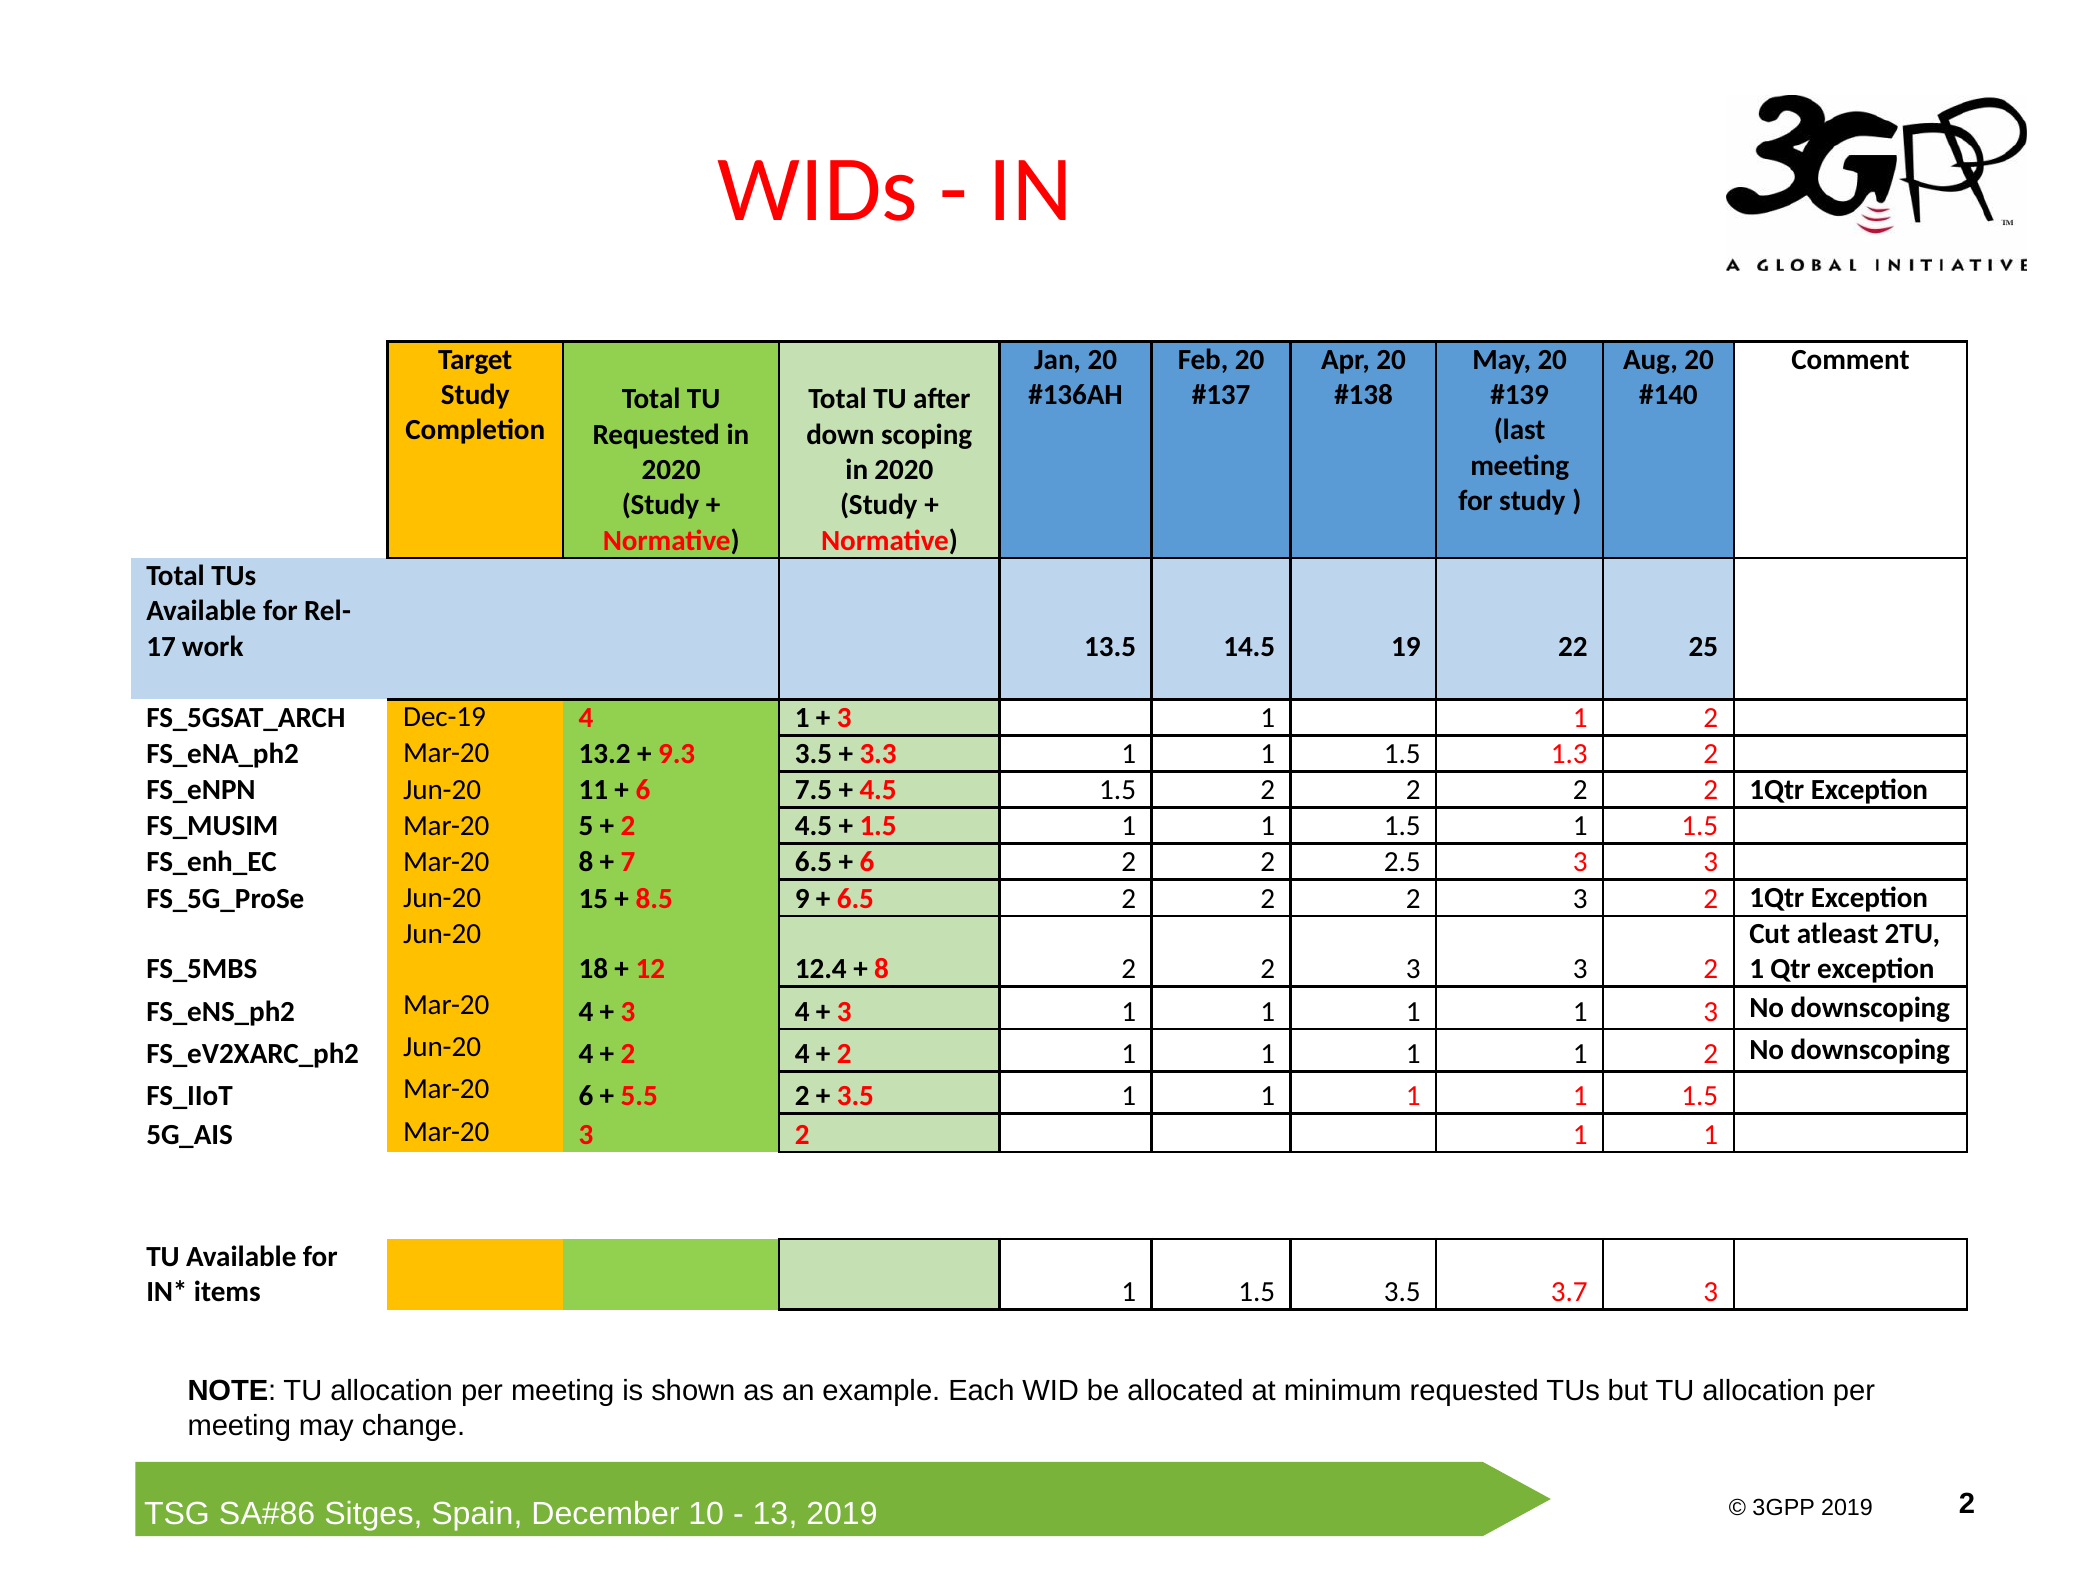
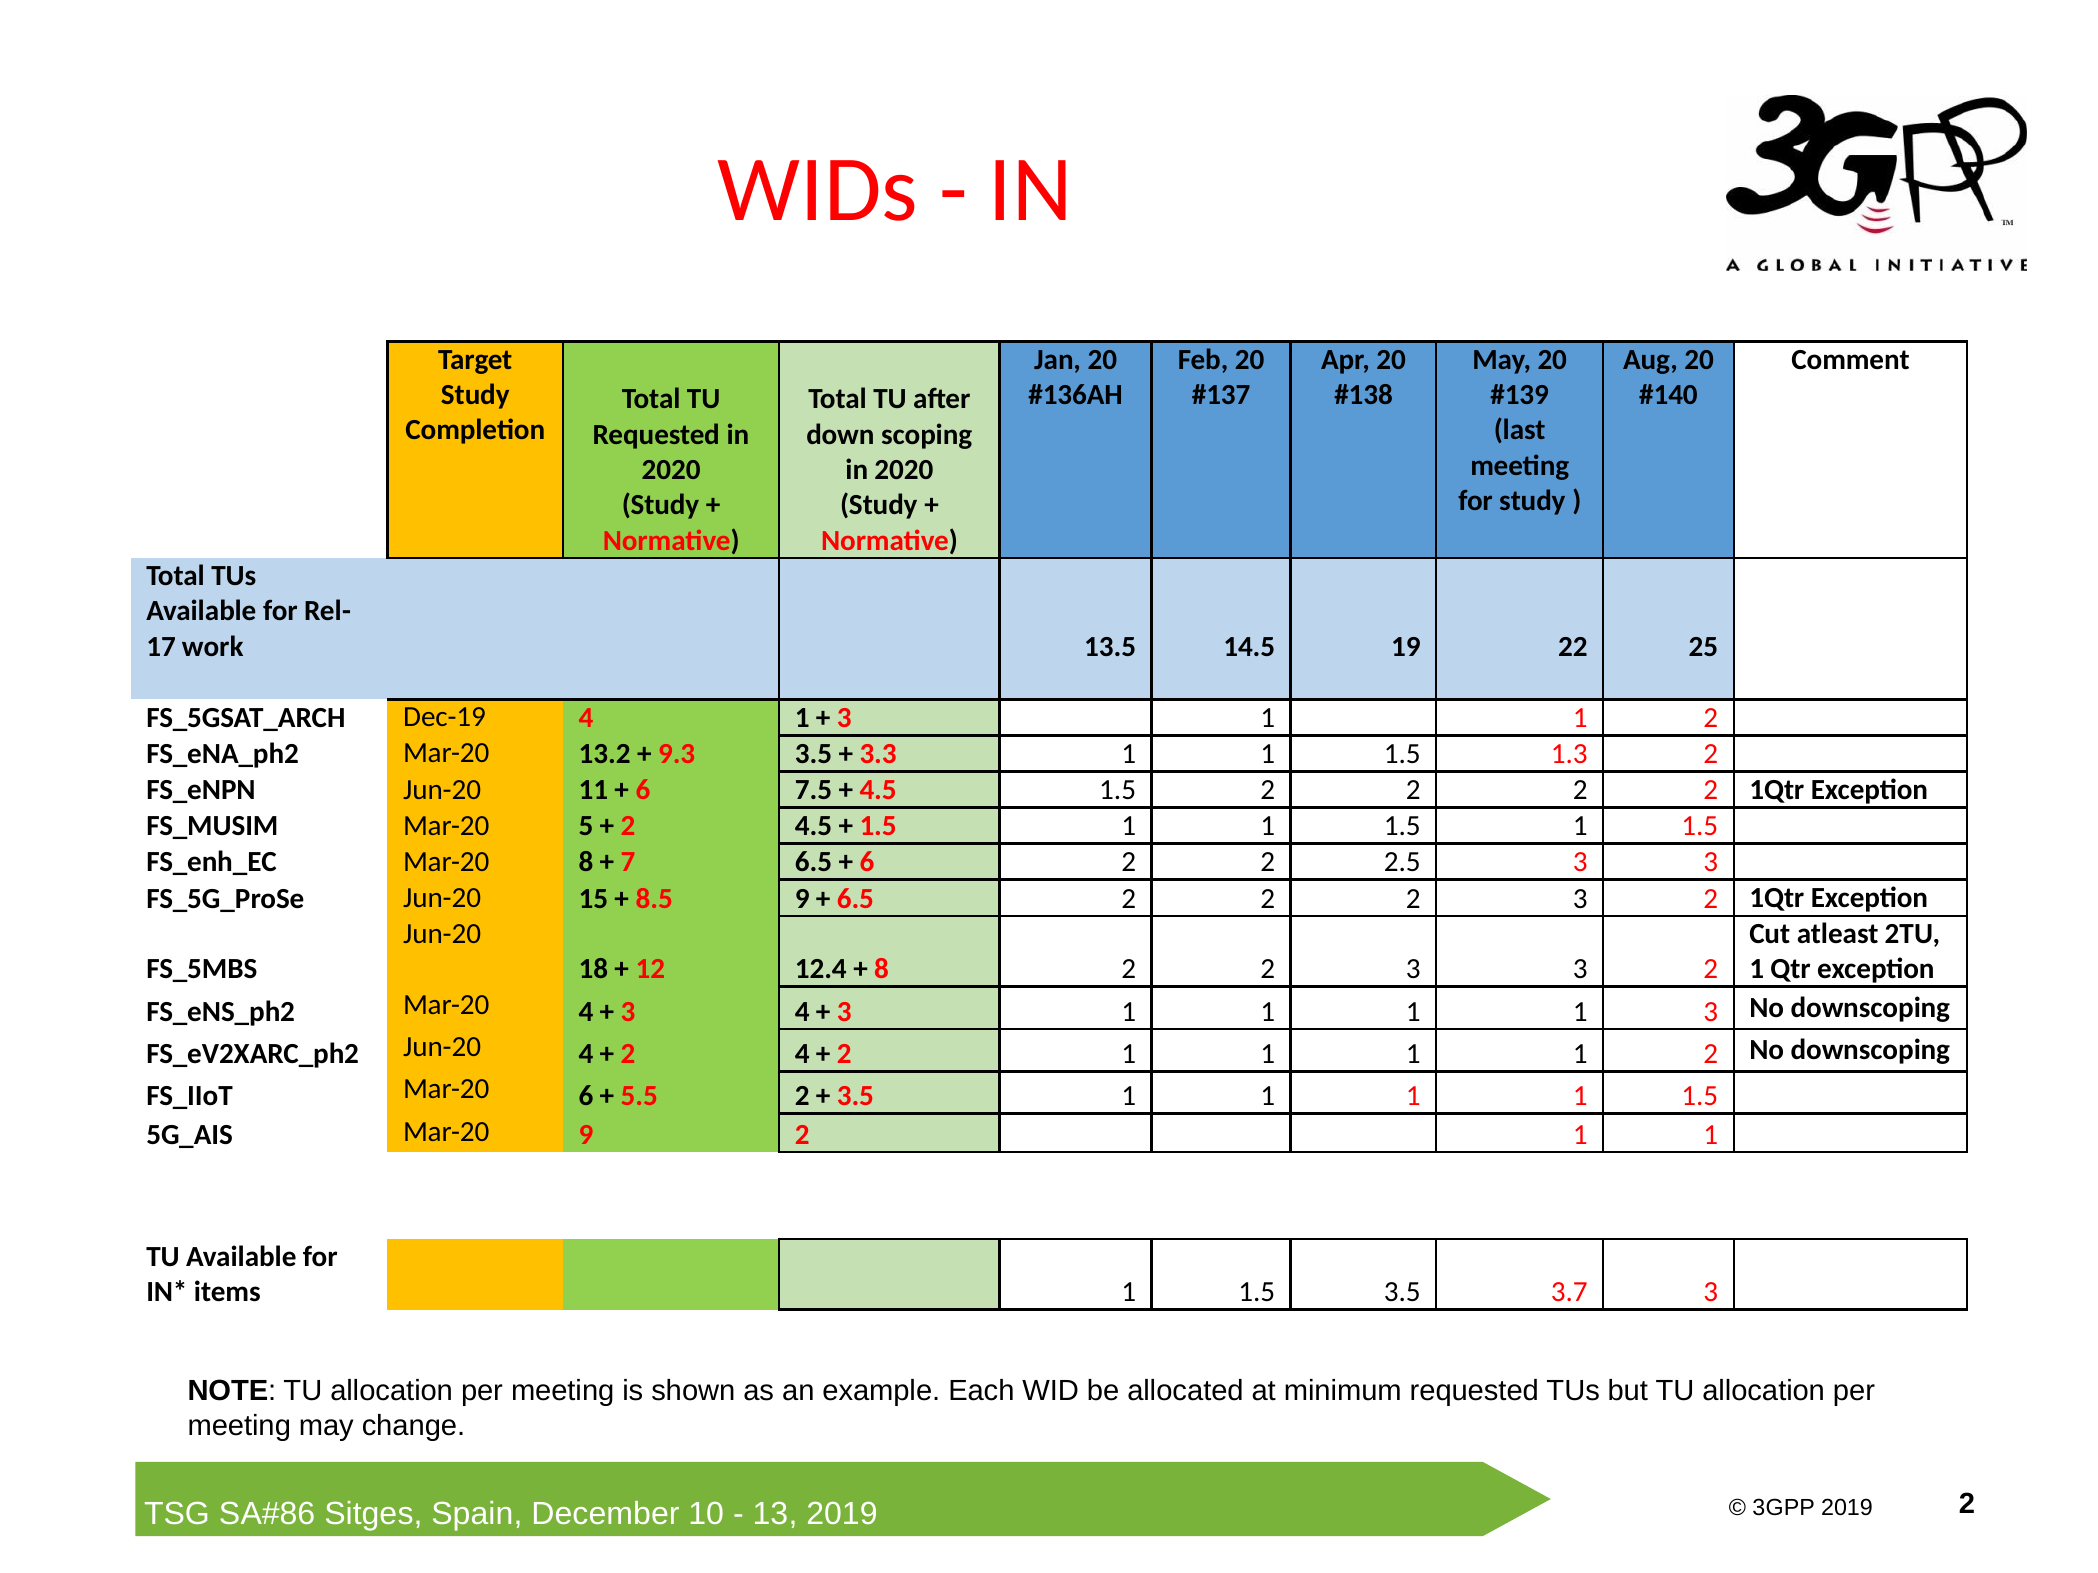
Mar-20 3: 3 -> 9 (586, 1135)
